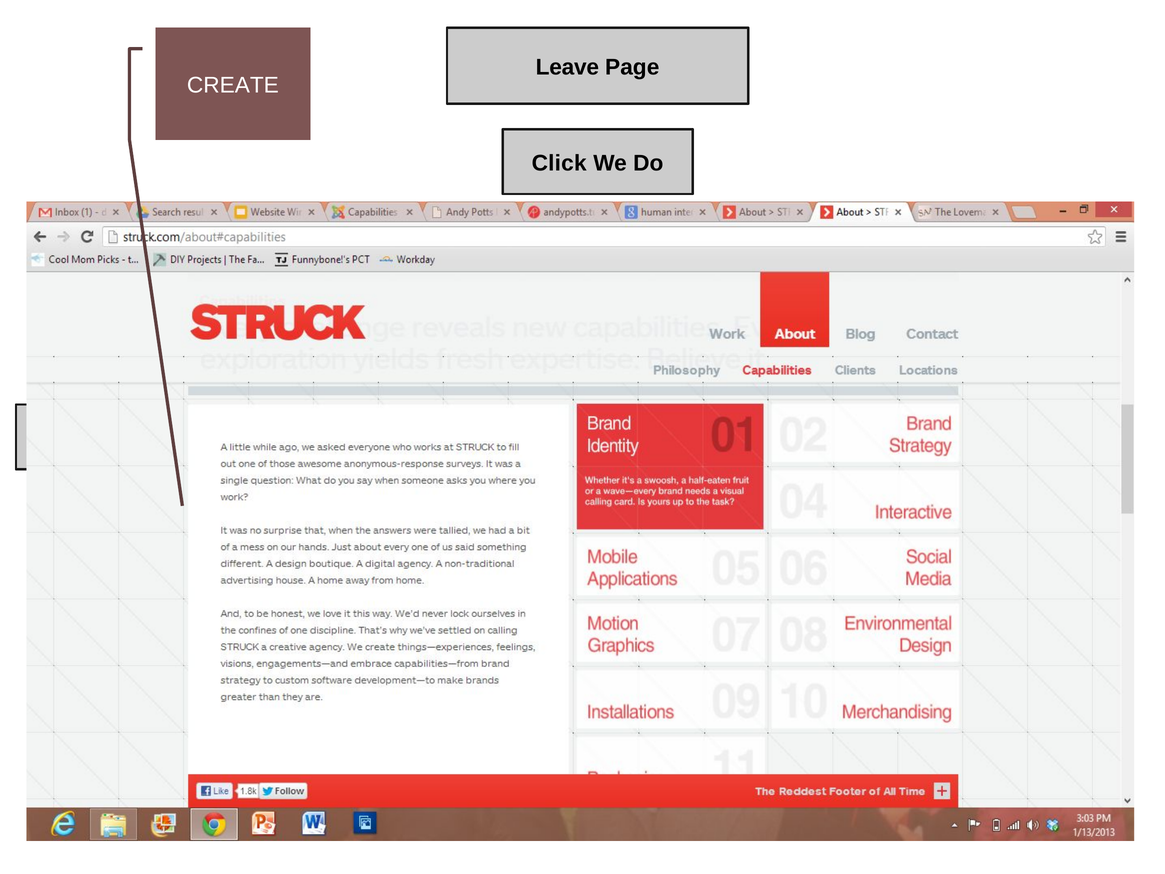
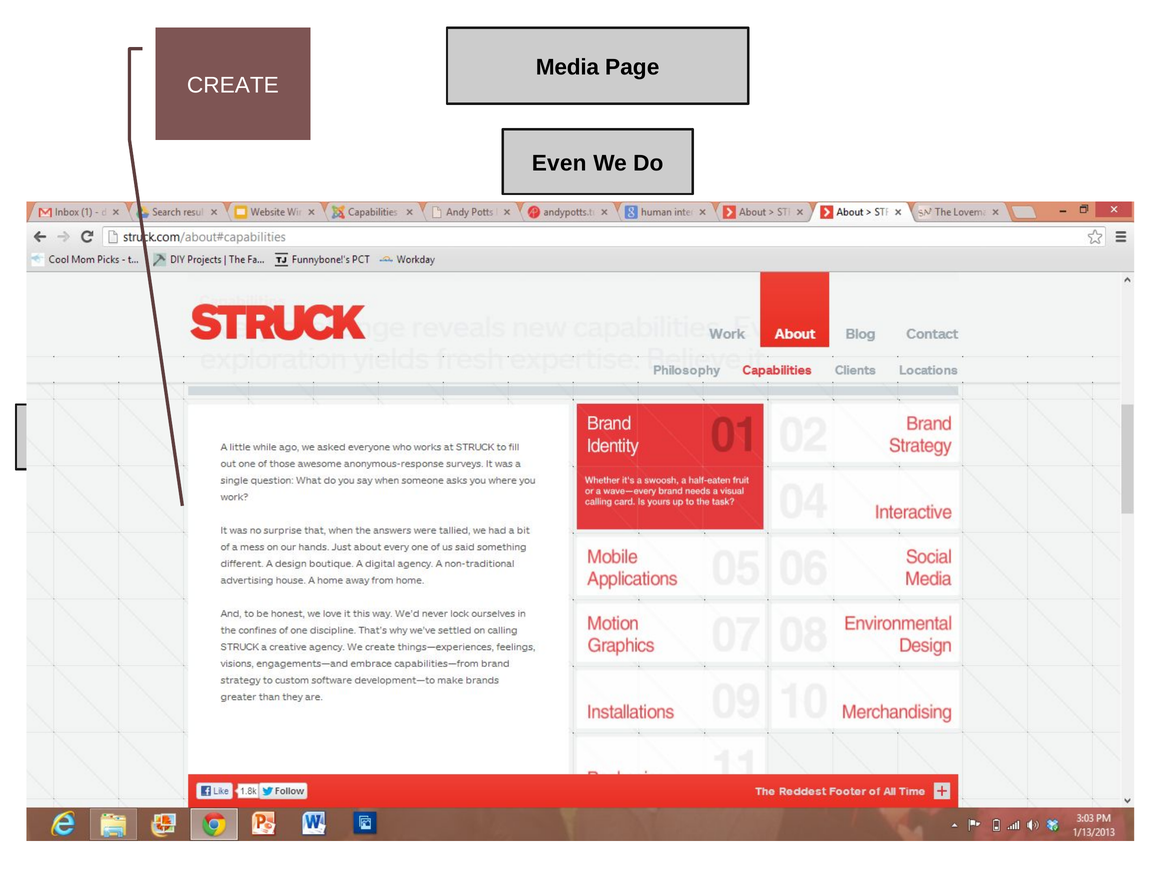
Leave: Leave -> Media (567, 67)
Click: Click -> Even (559, 163)
